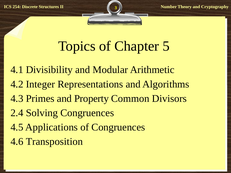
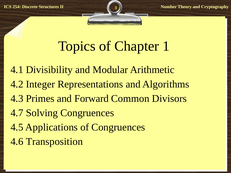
5: 5 -> 1 (166, 46)
Property: Property -> Forward (92, 99)
2.4: 2.4 -> 4.7 (17, 113)
